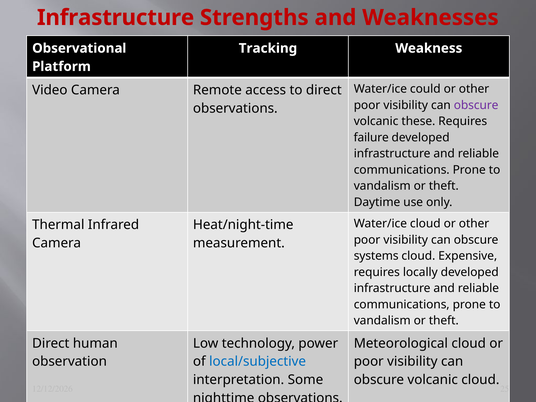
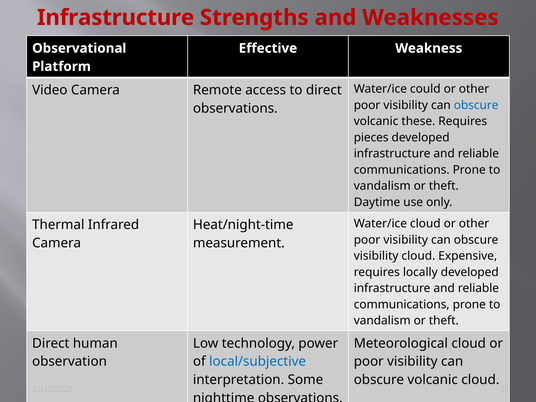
Tracking: Tracking -> Effective (268, 48)
obscure colour: purple -> blue (476, 105)
failure: failure -> pieces (371, 138)
systems: systems -> visibility (376, 256)
